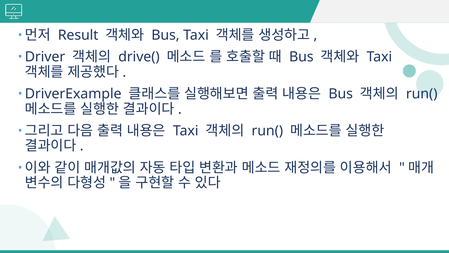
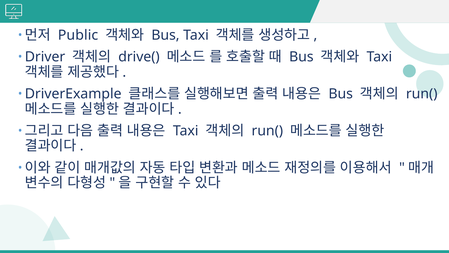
Result: Result -> Public (78, 35)
